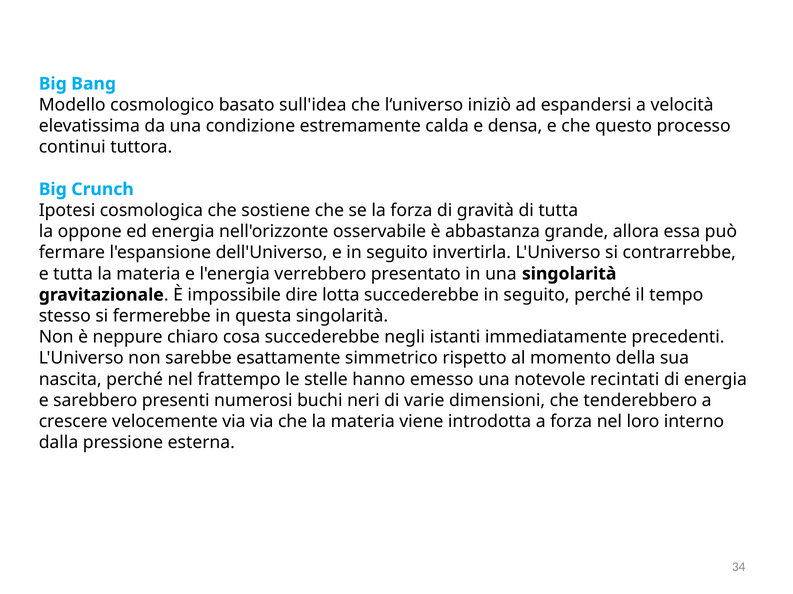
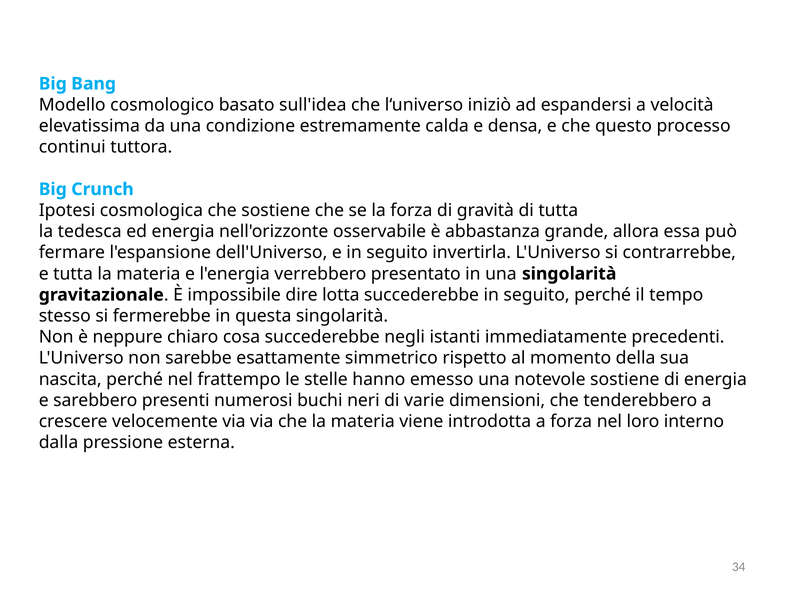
oppone: oppone -> tedesca (90, 232)
notevole recintati: recintati -> sostiene (625, 380)
